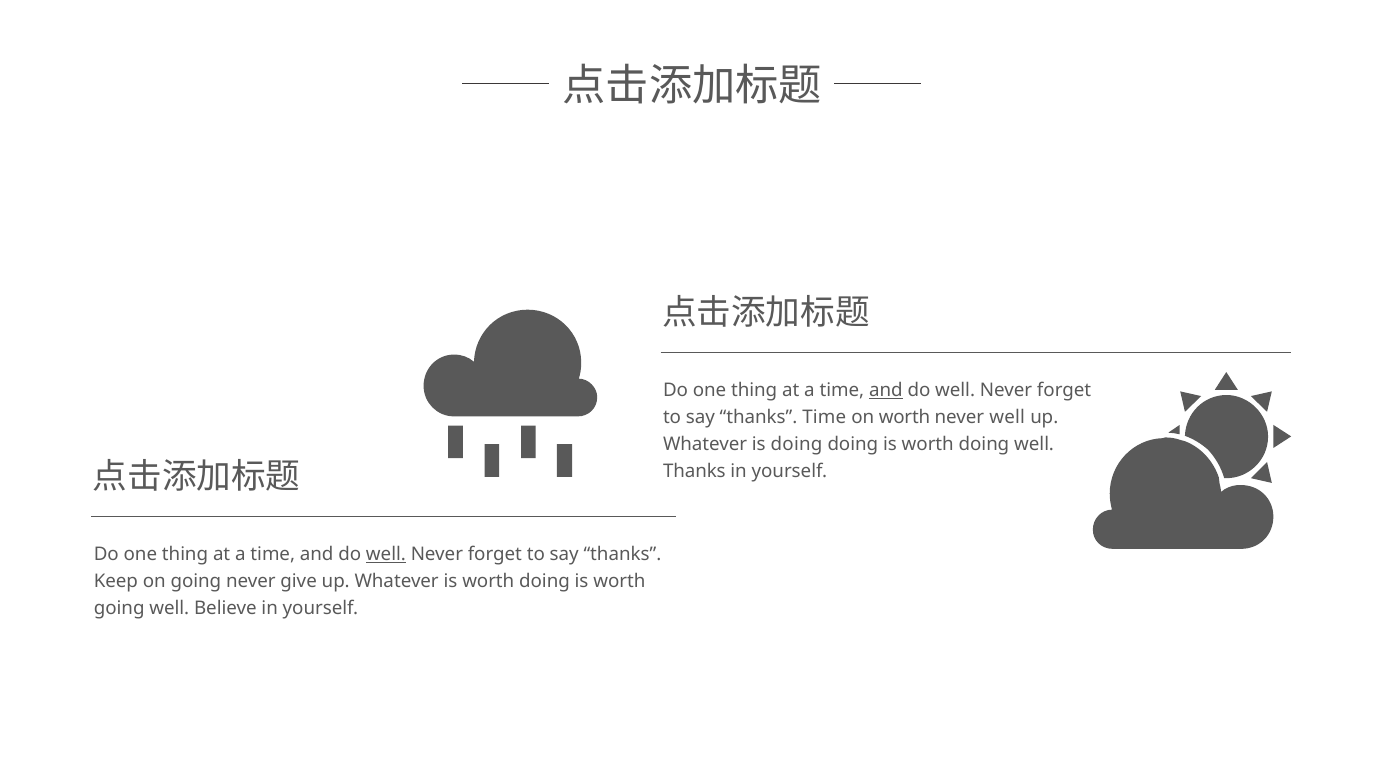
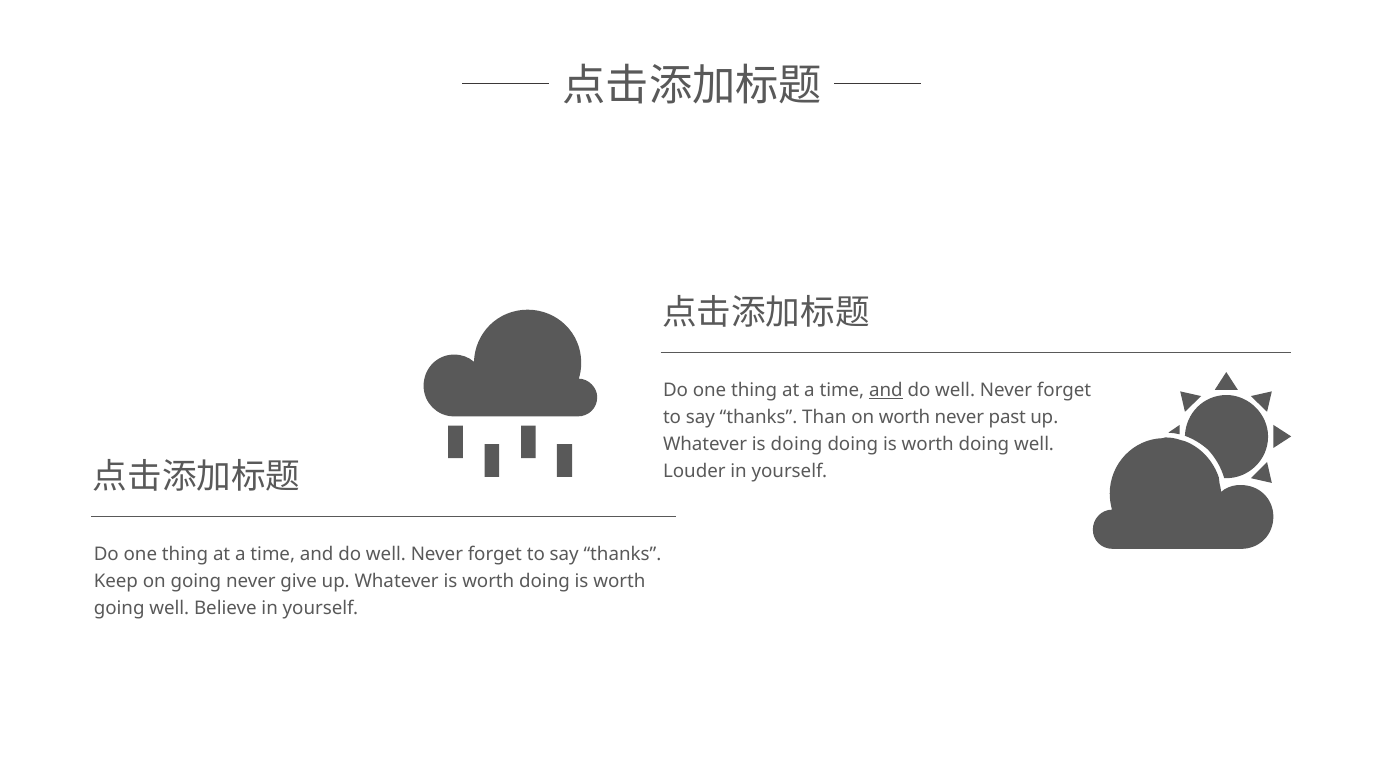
thanks Time: Time -> Than (824, 418)
never well: well -> past (1007, 418)
Thanks: Thanks -> Louder (694, 472)
well underline: present -> none (386, 555)
